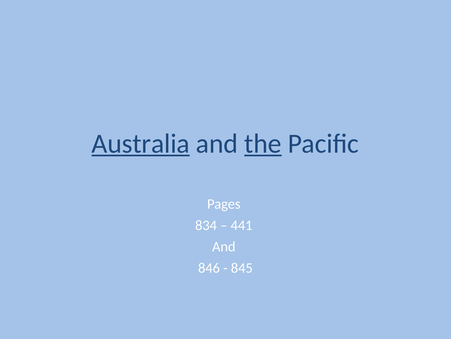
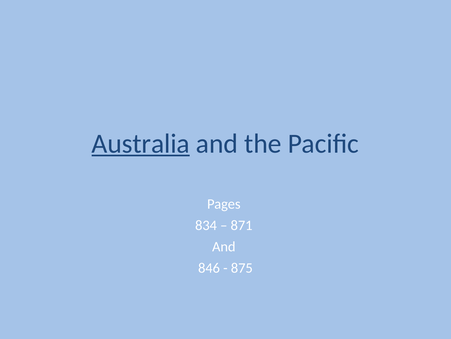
the underline: present -> none (263, 143)
441: 441 -> 871 (242, 225)
845: 845 -> 875 (242, 267)
